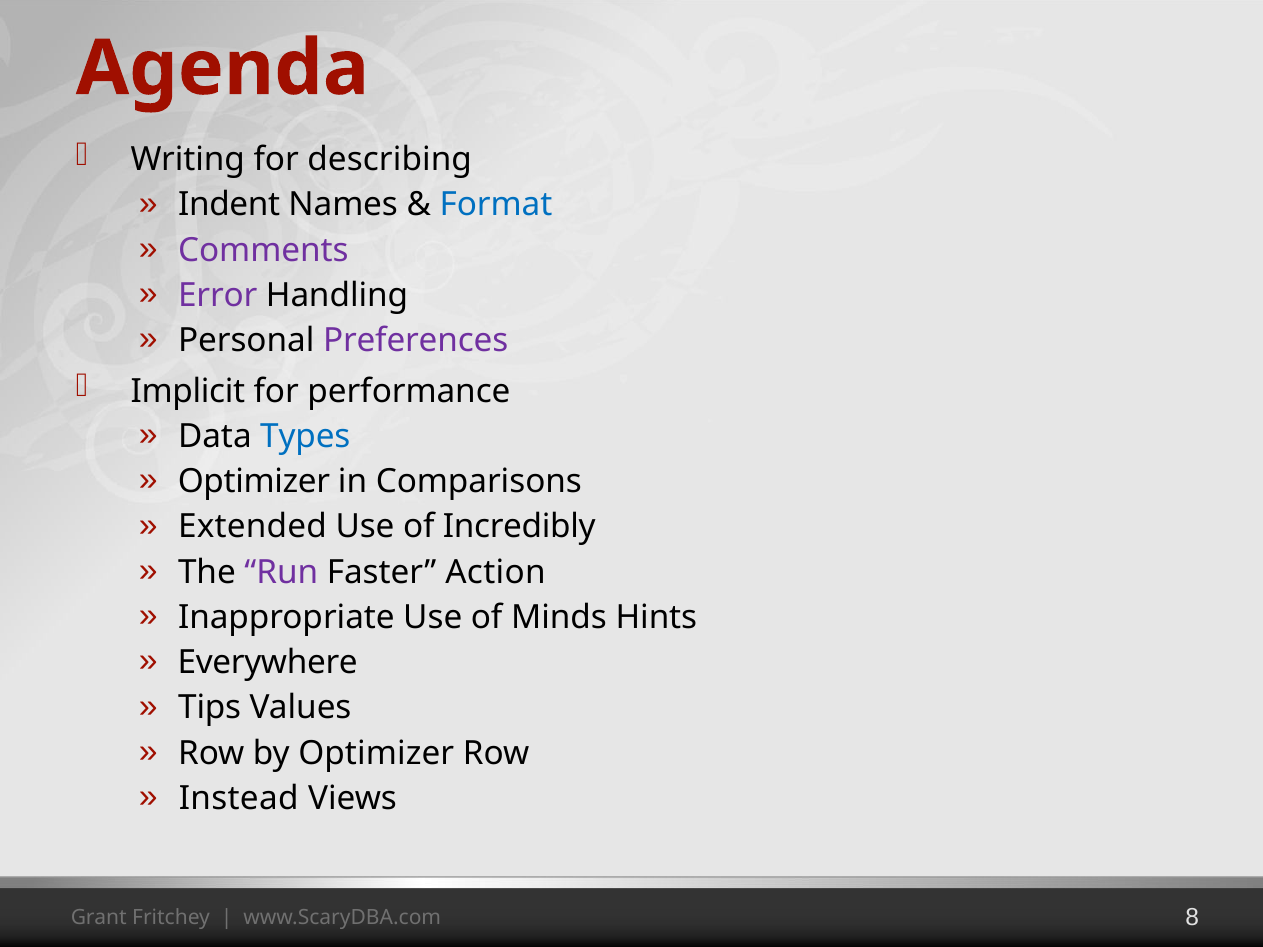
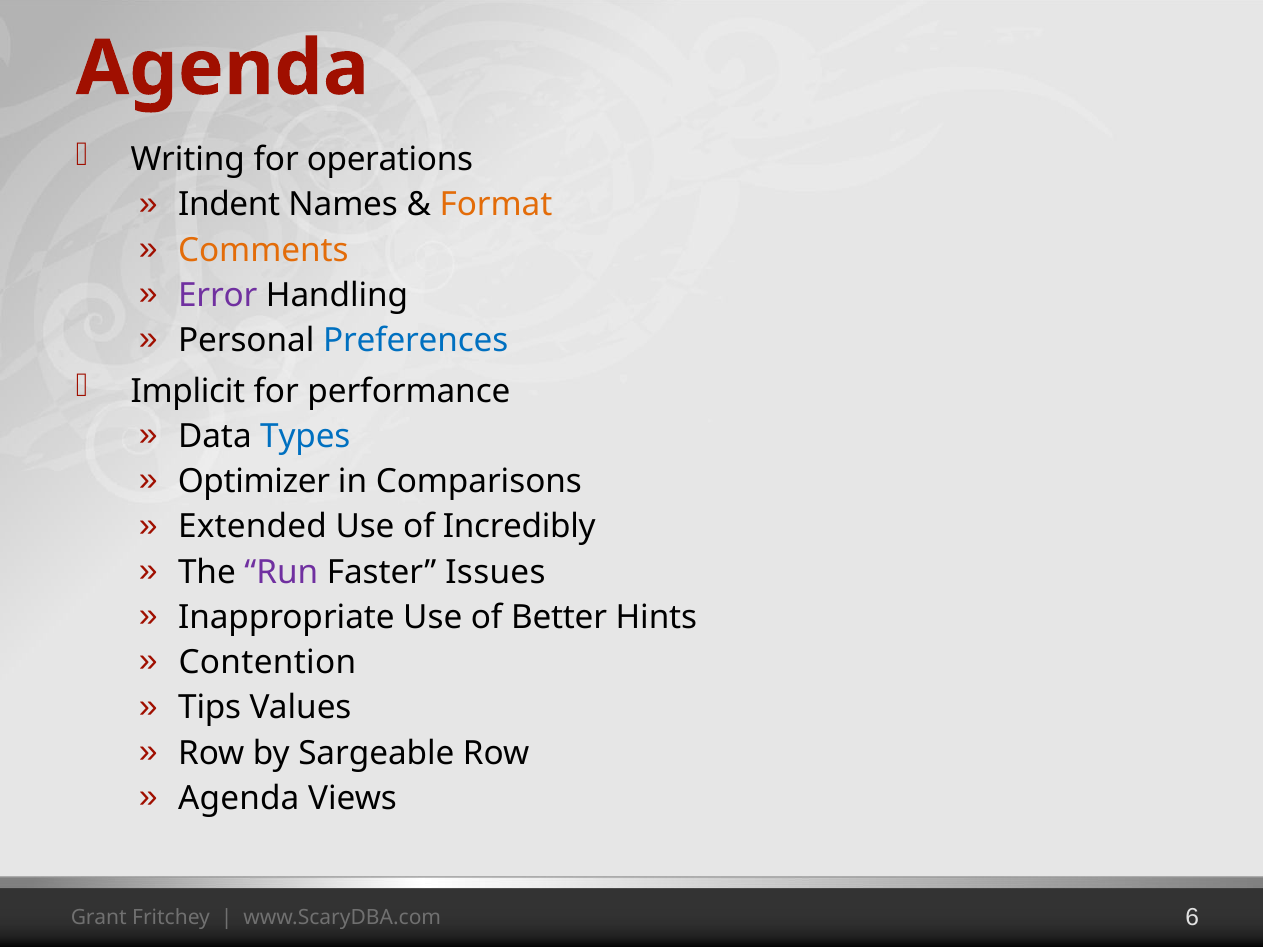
describing: describing -> operations (390, 160)
Format colour: blue -> orange (496, 205)
Comments colour: purple -> orange (263, 250)
Preferences colour: purple -> blue (416, 341)
Action: Action -> Issues (495, 572)
Minds: Minds -> Better (559, 617)
Everywhere: Everywhere -> Contention (267, 663)
by Optimizer: Optimizer -> Sargeable (376, 753)
Instead: Instead -> Agenda (239, 798)
8: 8 -> 6 (1192, 918)
